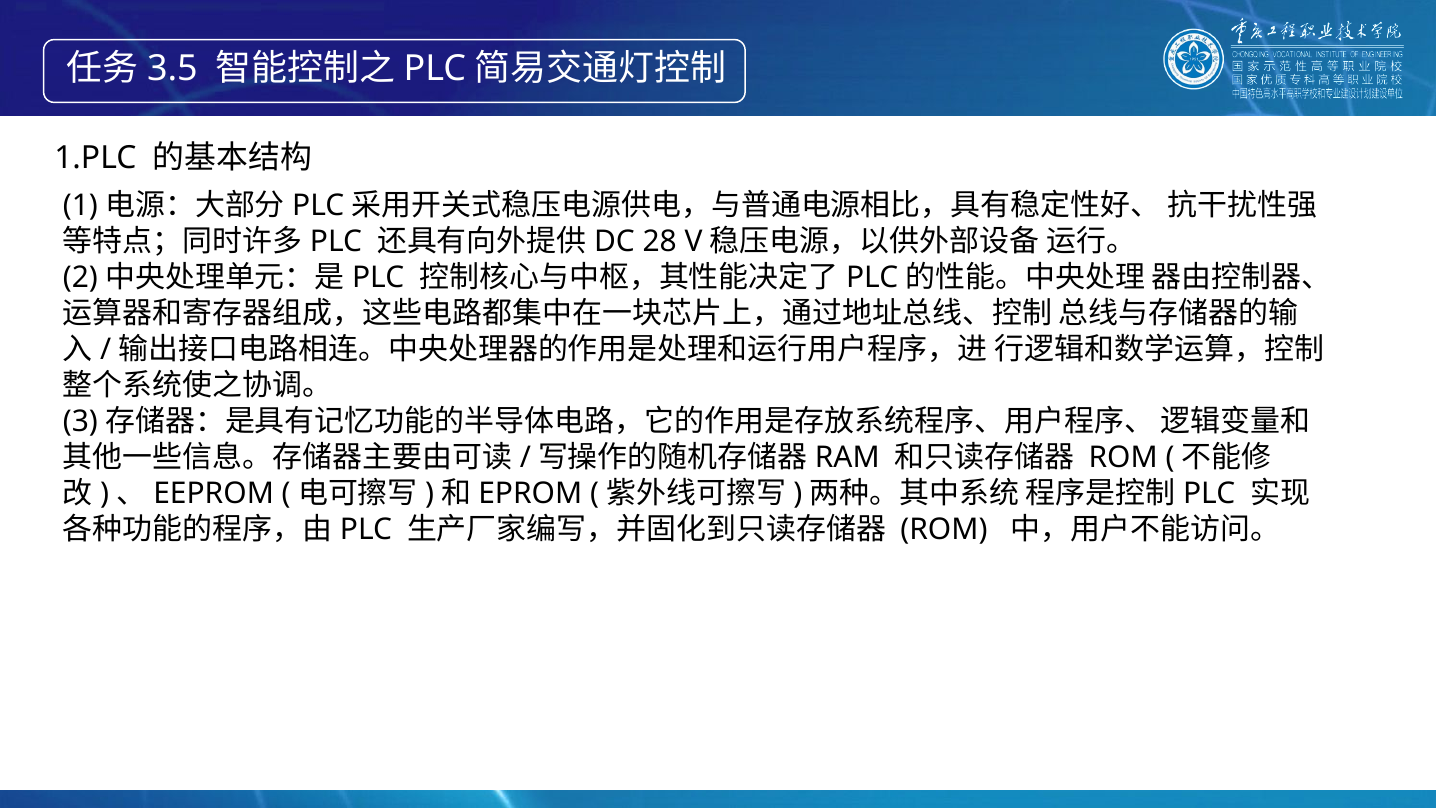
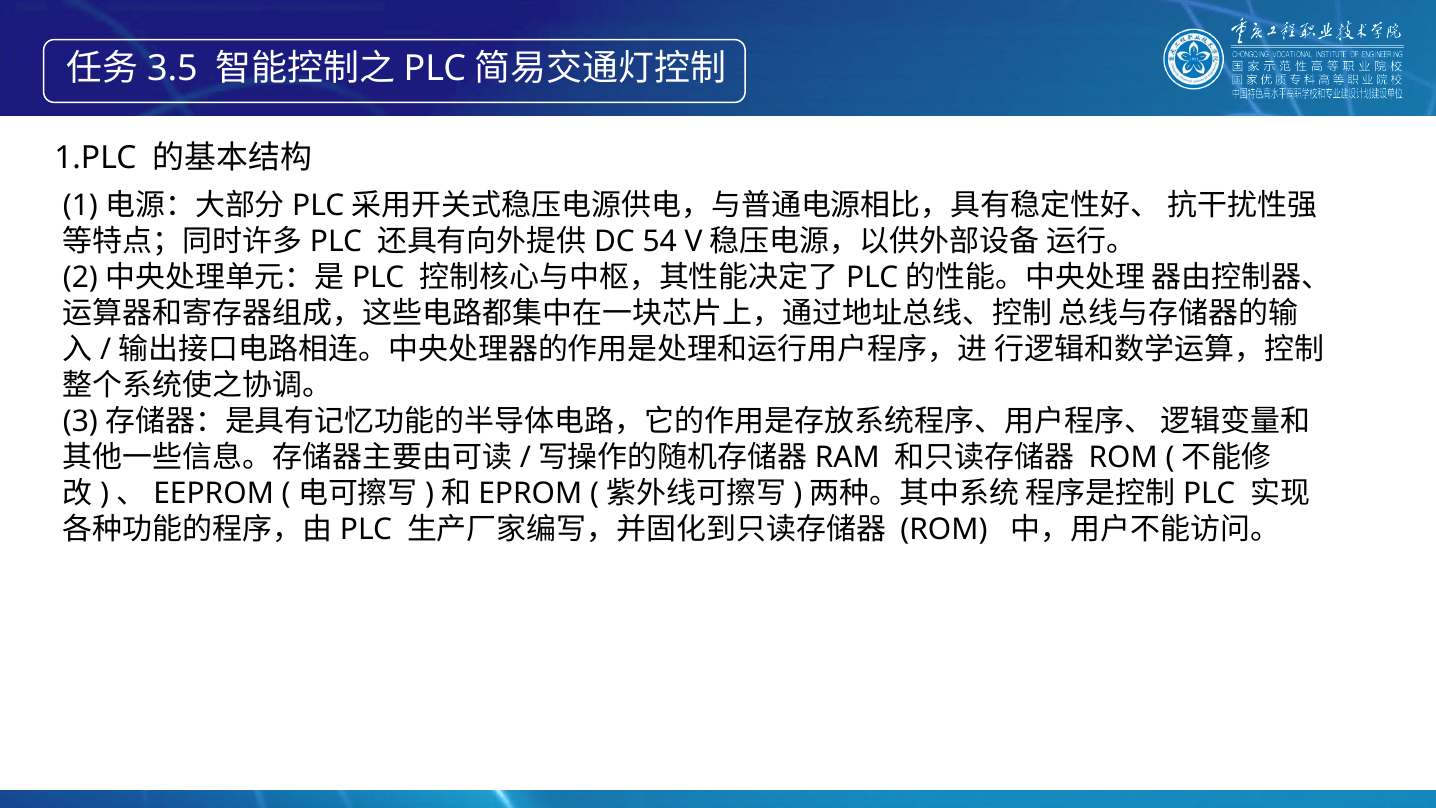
28: 28 -> 54 (660, 242)
